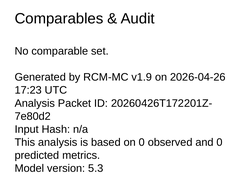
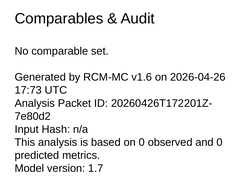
v1.9: v1.9 -> v1.6 (142, 77)
17:23: 17:23 -> 17:73 (28, 90)
5.3: 5.3 -> 1.7 (96, 168)
